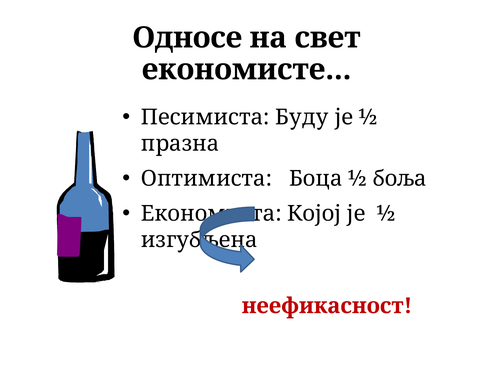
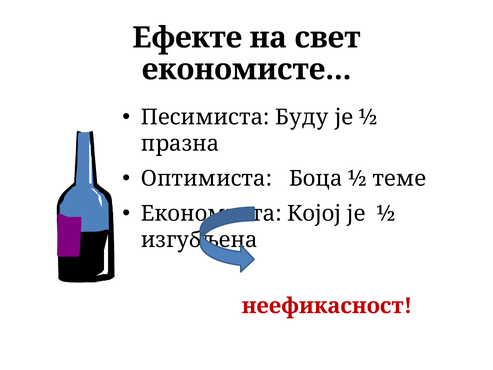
Односе: Односе -> Ефекте (187, 38)
боља: боља -> теме (399, 179)
